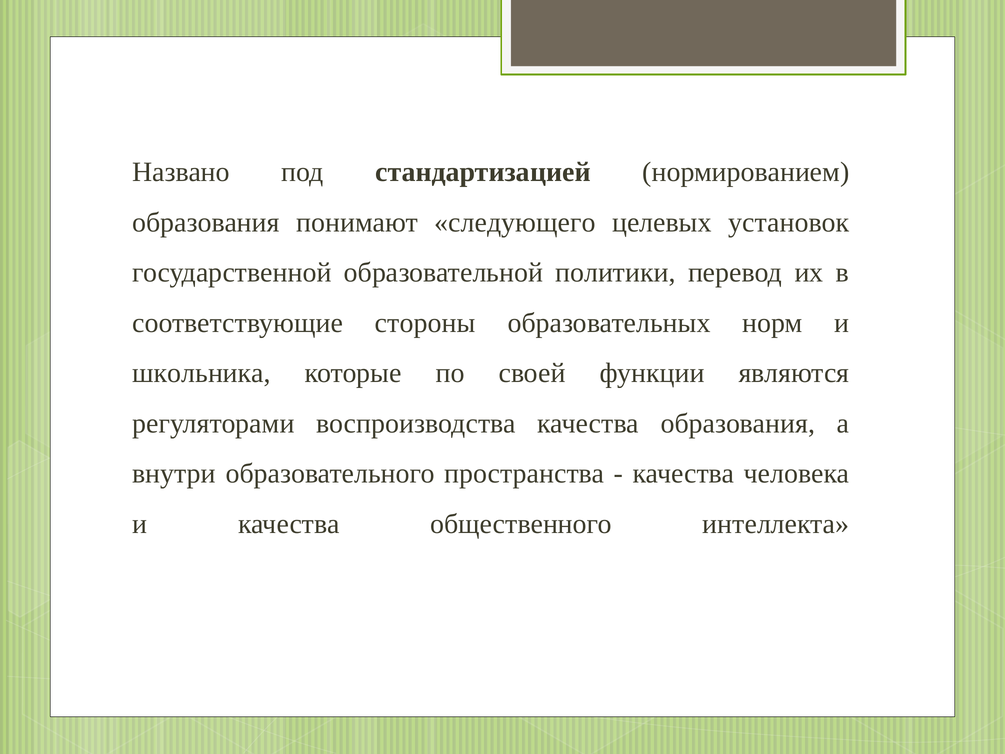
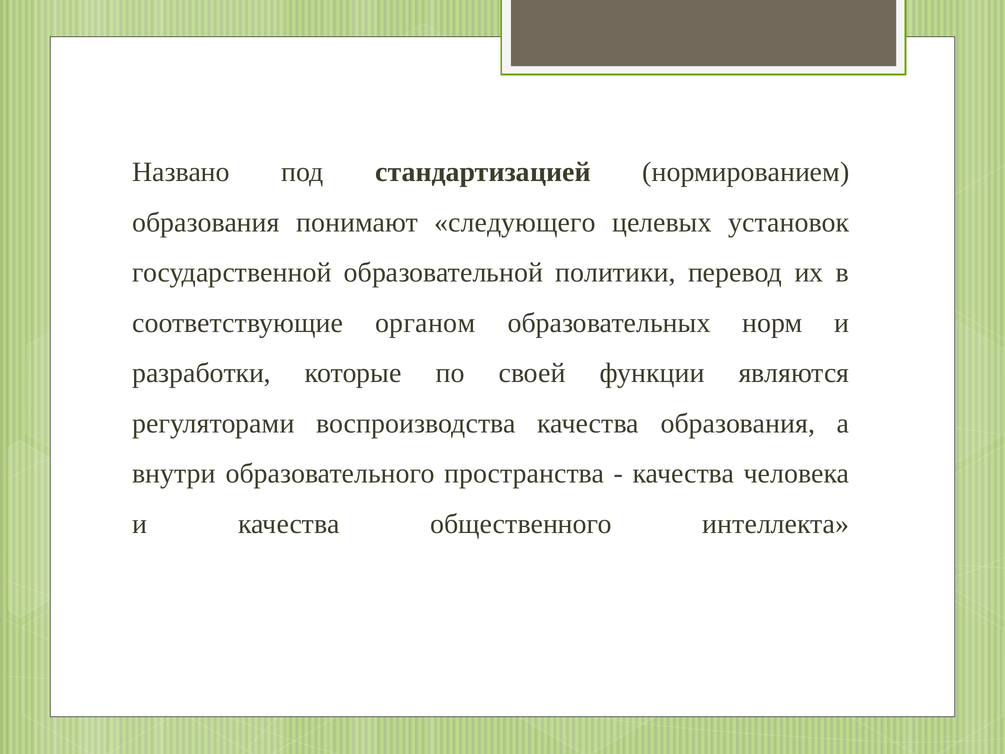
стороны: стороны -> органом (425, 323)
школьника: школьника -> разработки (202, 373)
